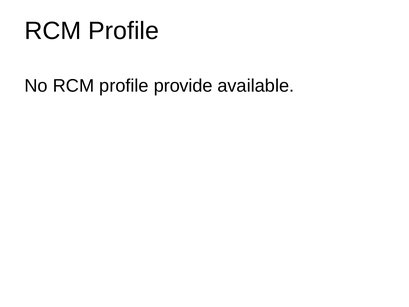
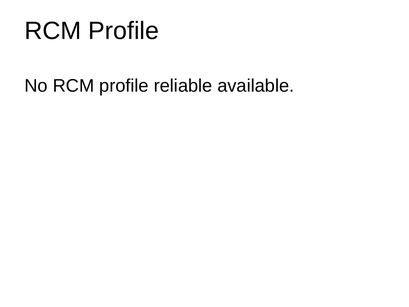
provide: provide -> reliable (183, 86)
